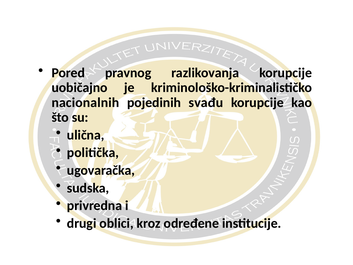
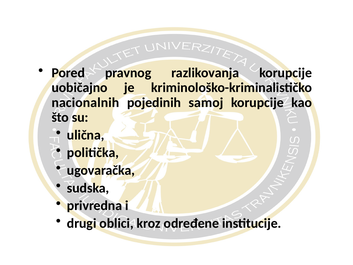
svađu: svađu -> samoj (206, 102)
